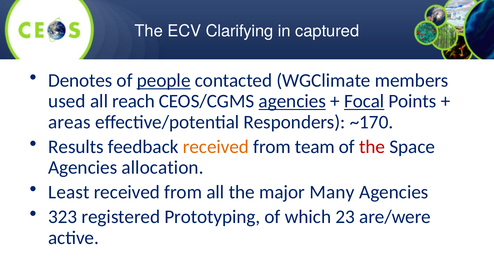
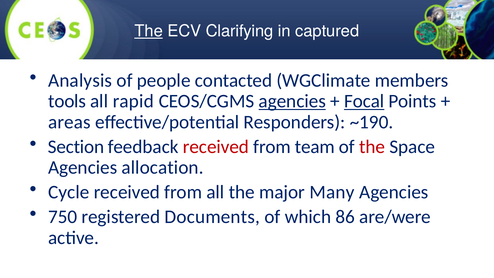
The underline: none -> present (149, 31)
Denotes: Denotes -> Analysis (80, 80)
people underline: present -> none (164, 80)
used: used -> tools (67, 101)
reach: reach -> rapid (133, 101)
~170: ~170 -> ~190 (371, 122)
Results: Results -> Section (76, 147)
received colour: orange -> red (216, 147)
Least: Least -> Cycle (69, 192)
323: 323 -> 750 (63, 217)
Prototyping: Prototyping -> Documents (212, 217)
23: 23 -> 86 (345, 217)
